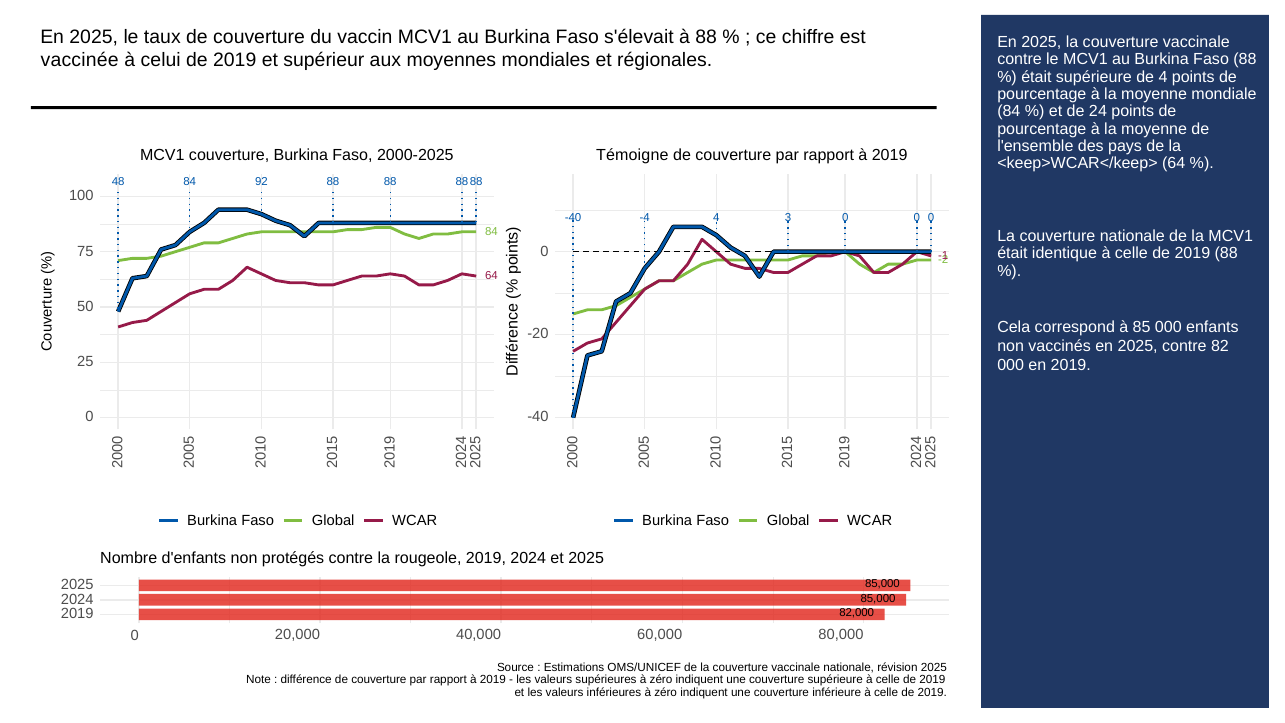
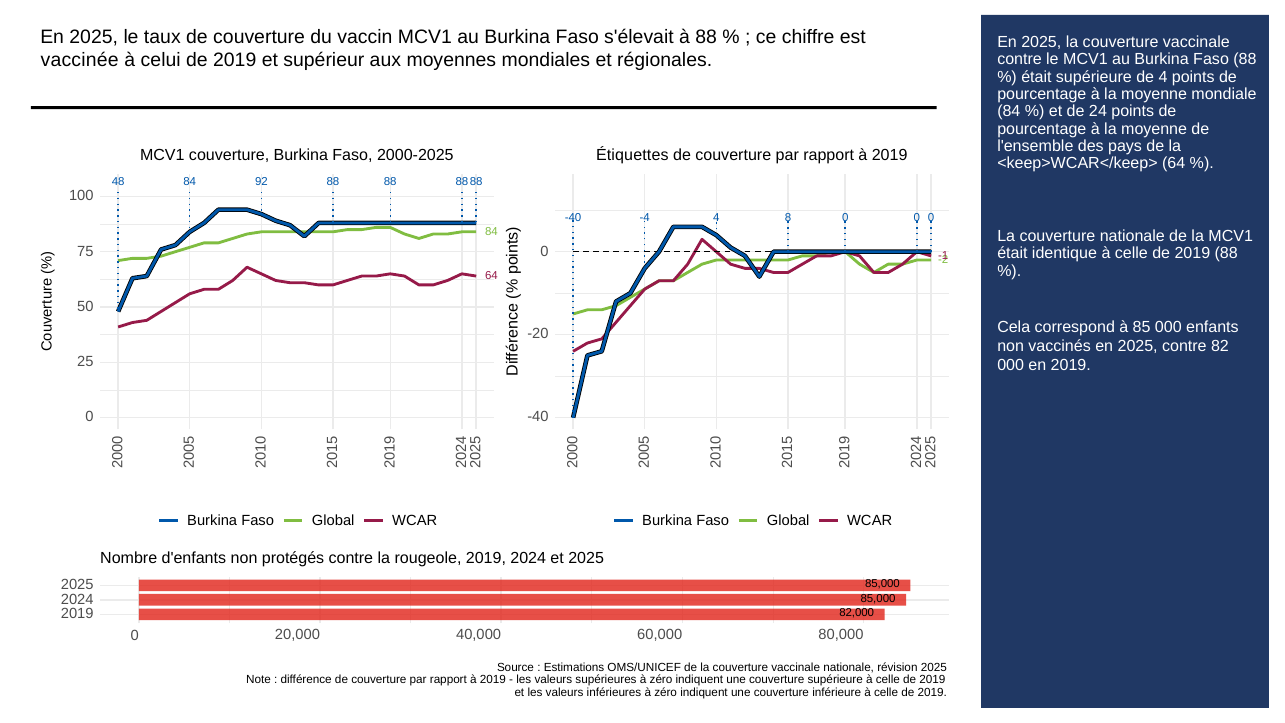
Témoigne: Témoigne -> Étiquettes (632, 155)
3: 3 -> 8 (788, 218)
